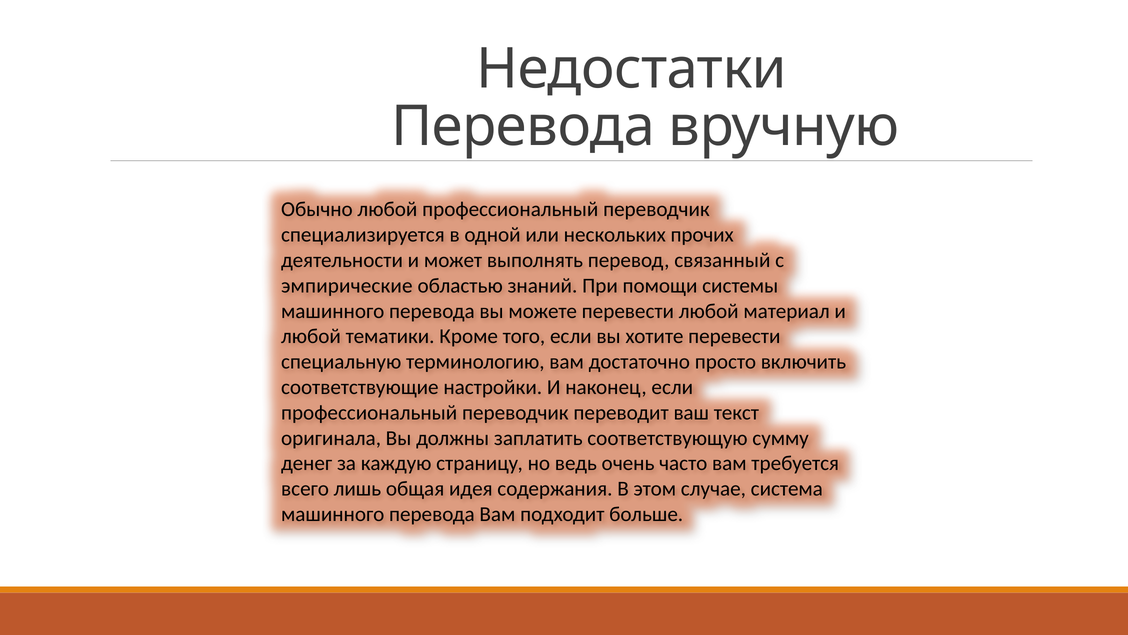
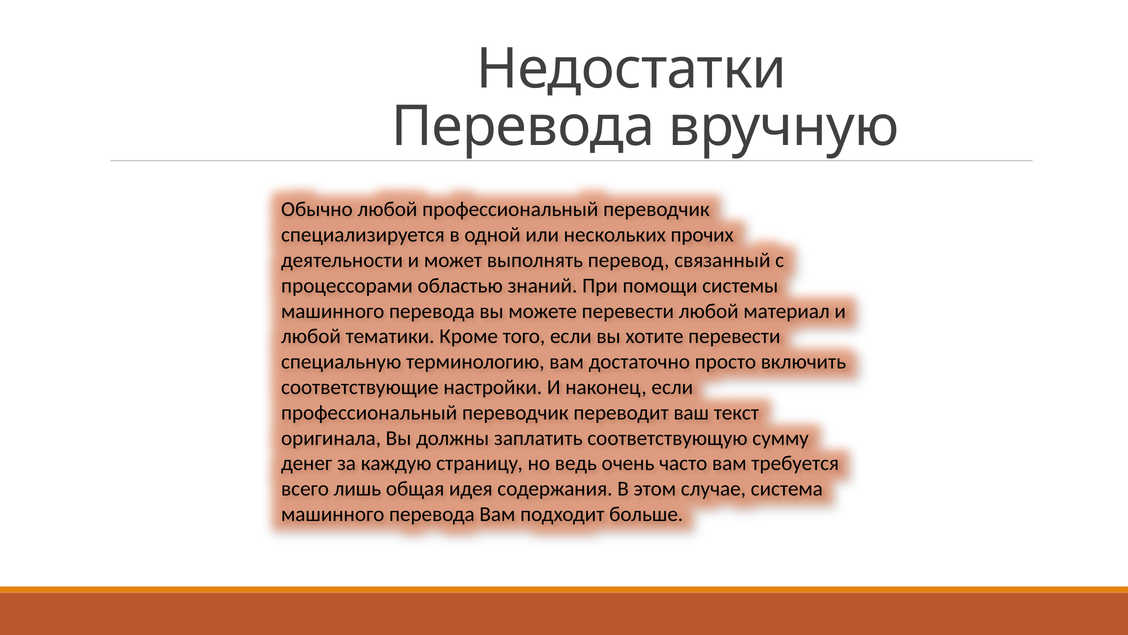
эмпирические: эмпирические -> процессорами (347, 285)
